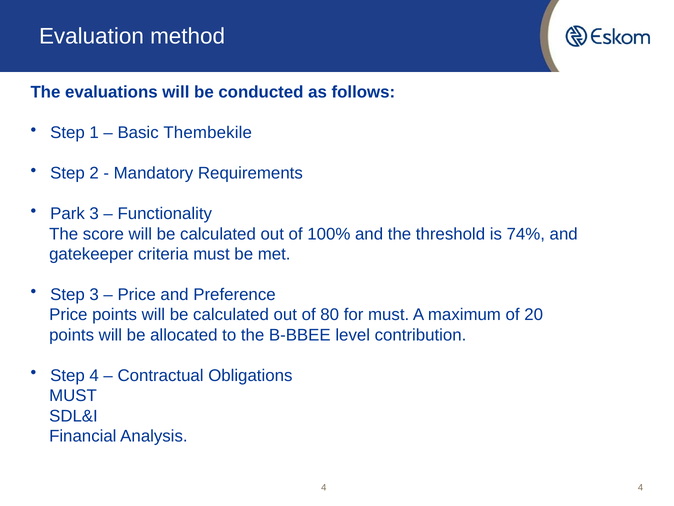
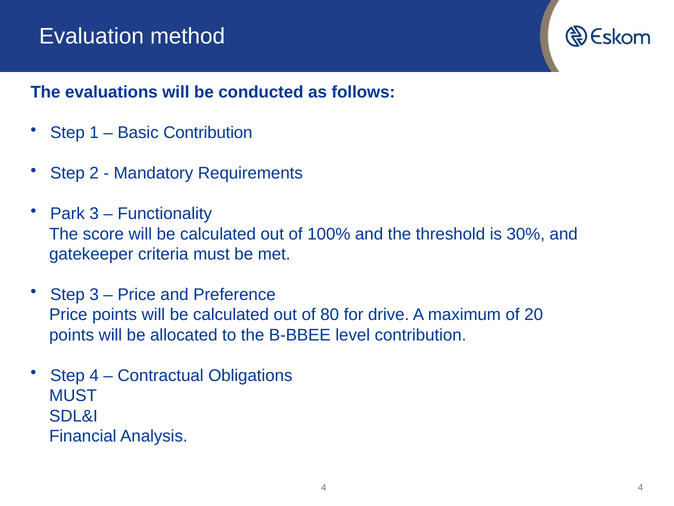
Basic Thembekile: Thembekile -> Contribution (208, 133)
74%: 74% -> 30% (526, 234)
for must: must -> drive (389, 315)
